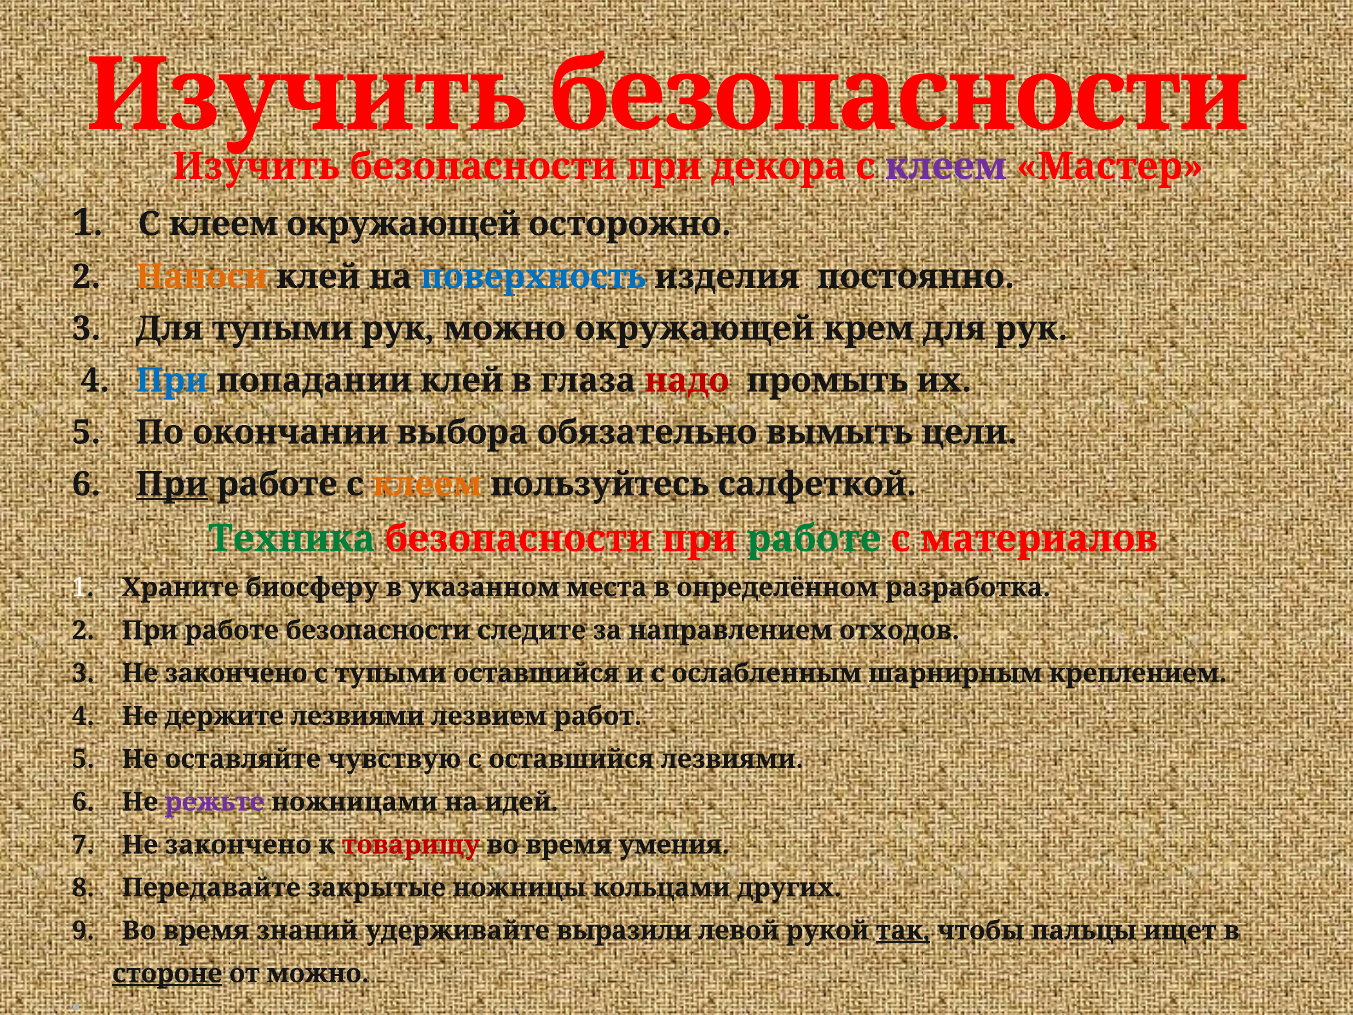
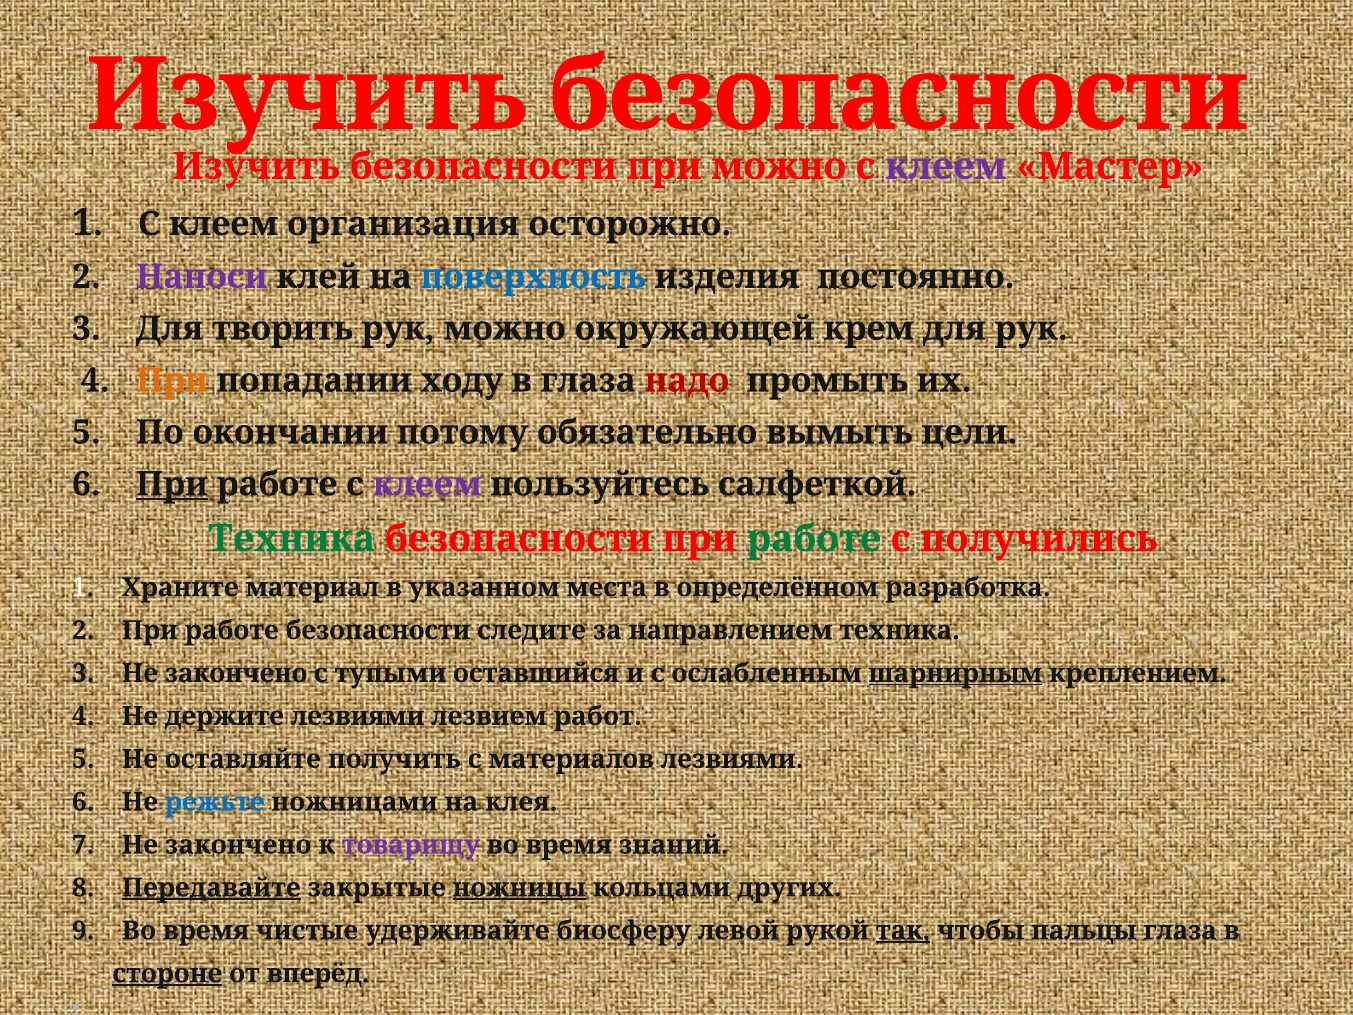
при декора: декора -> можно (779, 166)
клеем окружающей: окружающей -> организация (403, 224)
Наноси colour: orange -> purple (202, 277)
Для тупыми: тупыми -> творить (282, 328)
При colour: blue -> orange (172, 380)
попадании клей: клей -> ходу (462, 380)
выбора: выбора -> потому (463, 432)
клеем colour: orange -> purple (427, 484)
материалов: материалов -> получились (1039, 539)
биосферу: биосферу -> материал (312, 587)
направлением отходов: отходов -> техника (900, 630)
шарнирным underline: none -> present (955, 673)
чувствую: чувствую -> получить (394, 759)
с оставшийся: оставшийся -> материалов (571, 759)
режьте colour: purple -> blue (215, 802)
идей: идей -> клея (521, 802)
товарищу colour: red -> purple (411, 845)
умения: умения -> знаний (674, 845)
Передавайте underline: none -> present (211, 888)
ножницы underline: none -> present (519, 888)
знаний: знаний -> чистые (307, 930)
выразили: выразили -> биосферу (624, 930)
пальцы ищет: ищет -> глаза (1180, 930)
от можно: можно -> вперёд (318, 973)
